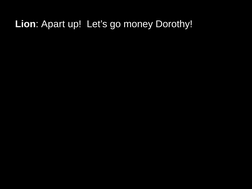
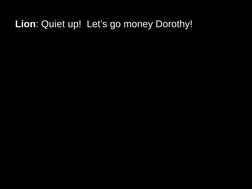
Apart: Apart -> Quiet (53, 24)
